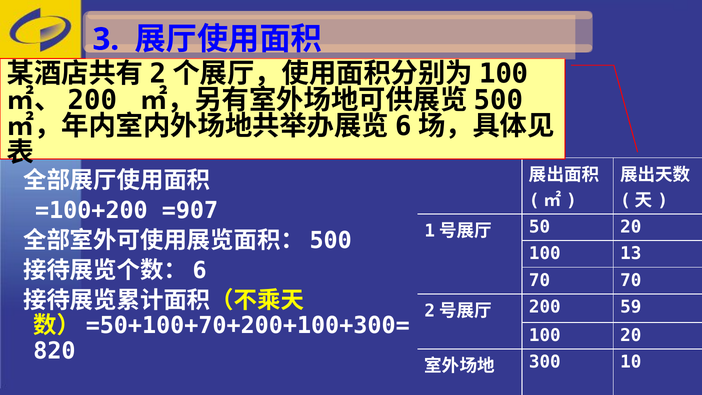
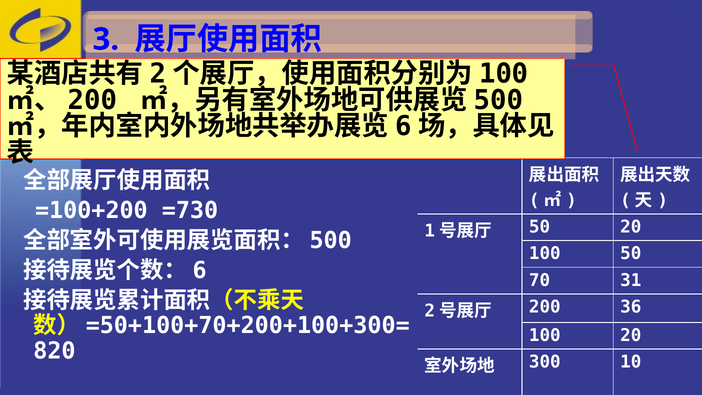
=907: =907 -> =730 (190, 210)
100 13: 13 -> 50 (631, 254)
70 70: 70 -> 31 (631, 280)
59: 59 -> 36 (631, 307)
